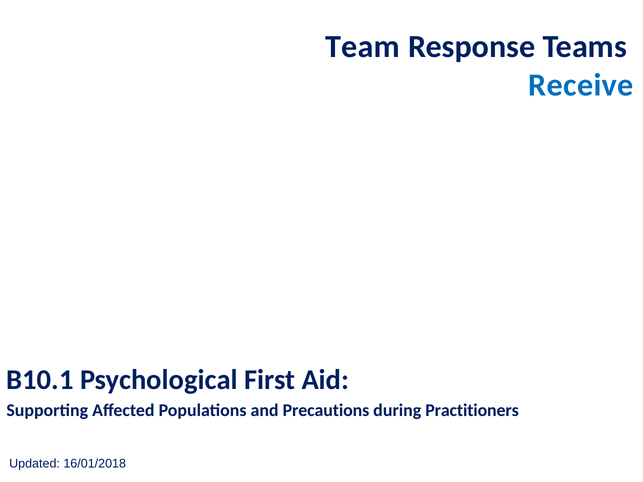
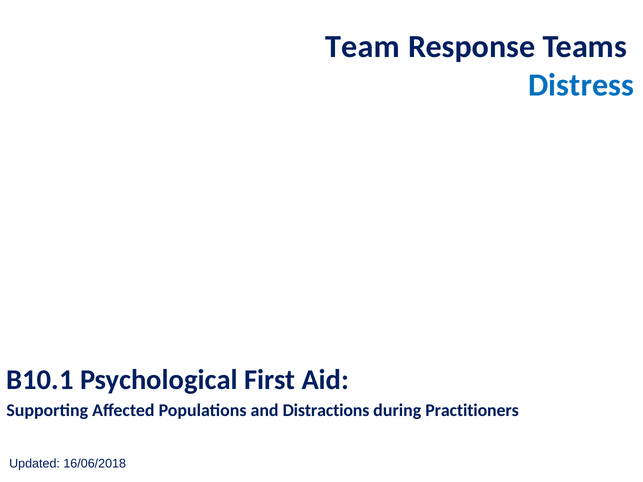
Receive: Receive -> Distress (581, 85)
Precautions: Precautions -> Distractions (326, 411)
16/01/2018: 16/01/2018 -> 16/06/2018 (95, 464)
